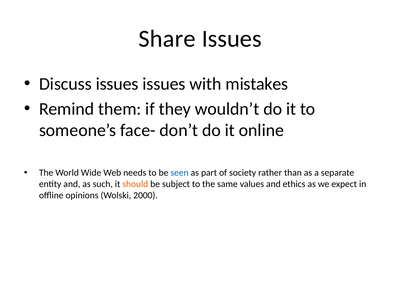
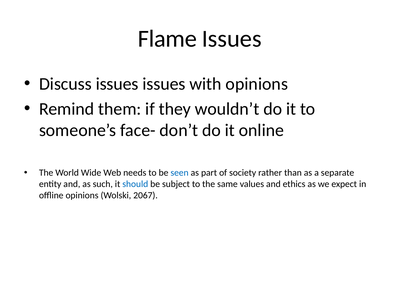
Share: Share -> Flame (167, 39)
with mistakes: mistakes -> opinions (257, 84)
should colour: orange -> blue (135, 184)
2000: 2000 -> 2067 (146, 195)
